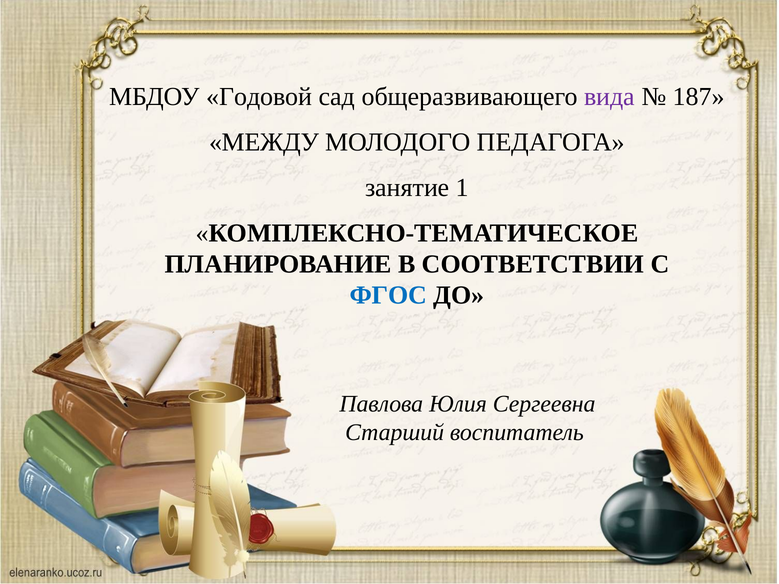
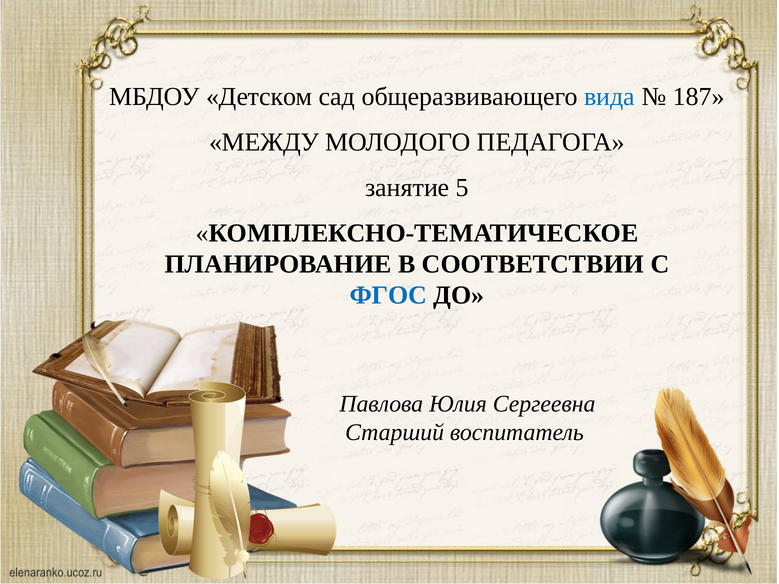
Годовой: Годовой -> Детском (259, 97)
вида colour: purple -> blue (610, 97)
1: 1 -> 5 (462, 188)
